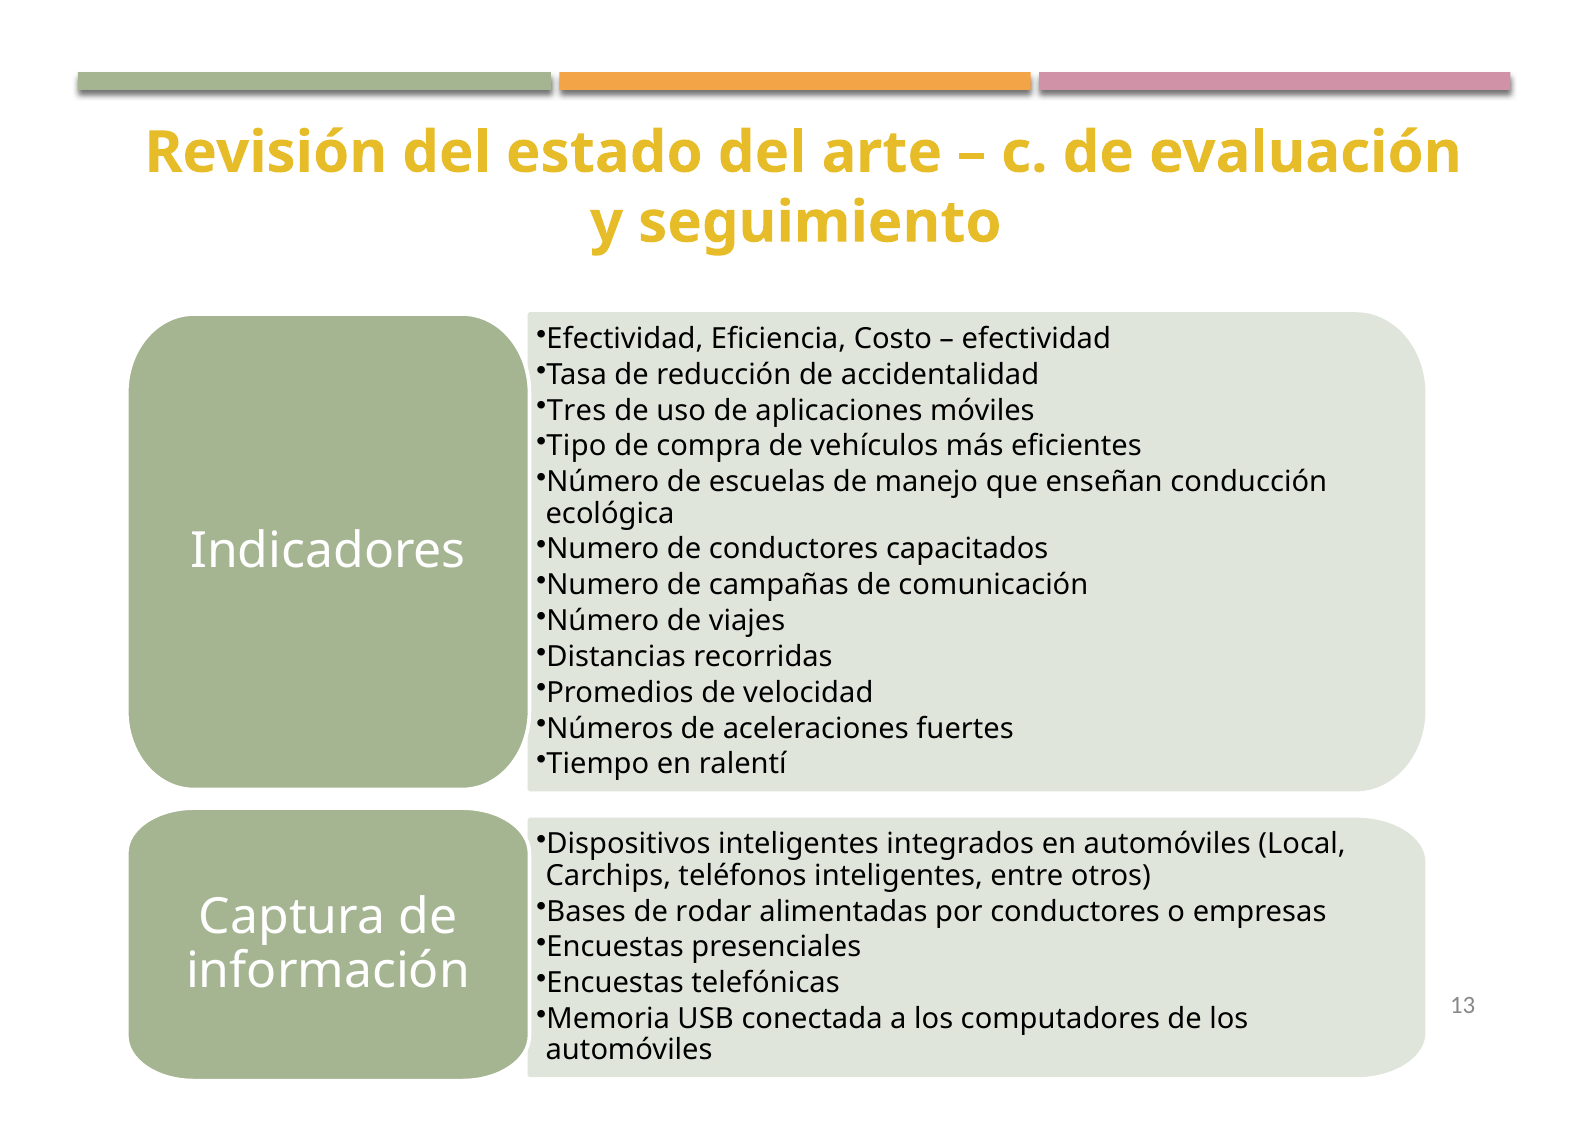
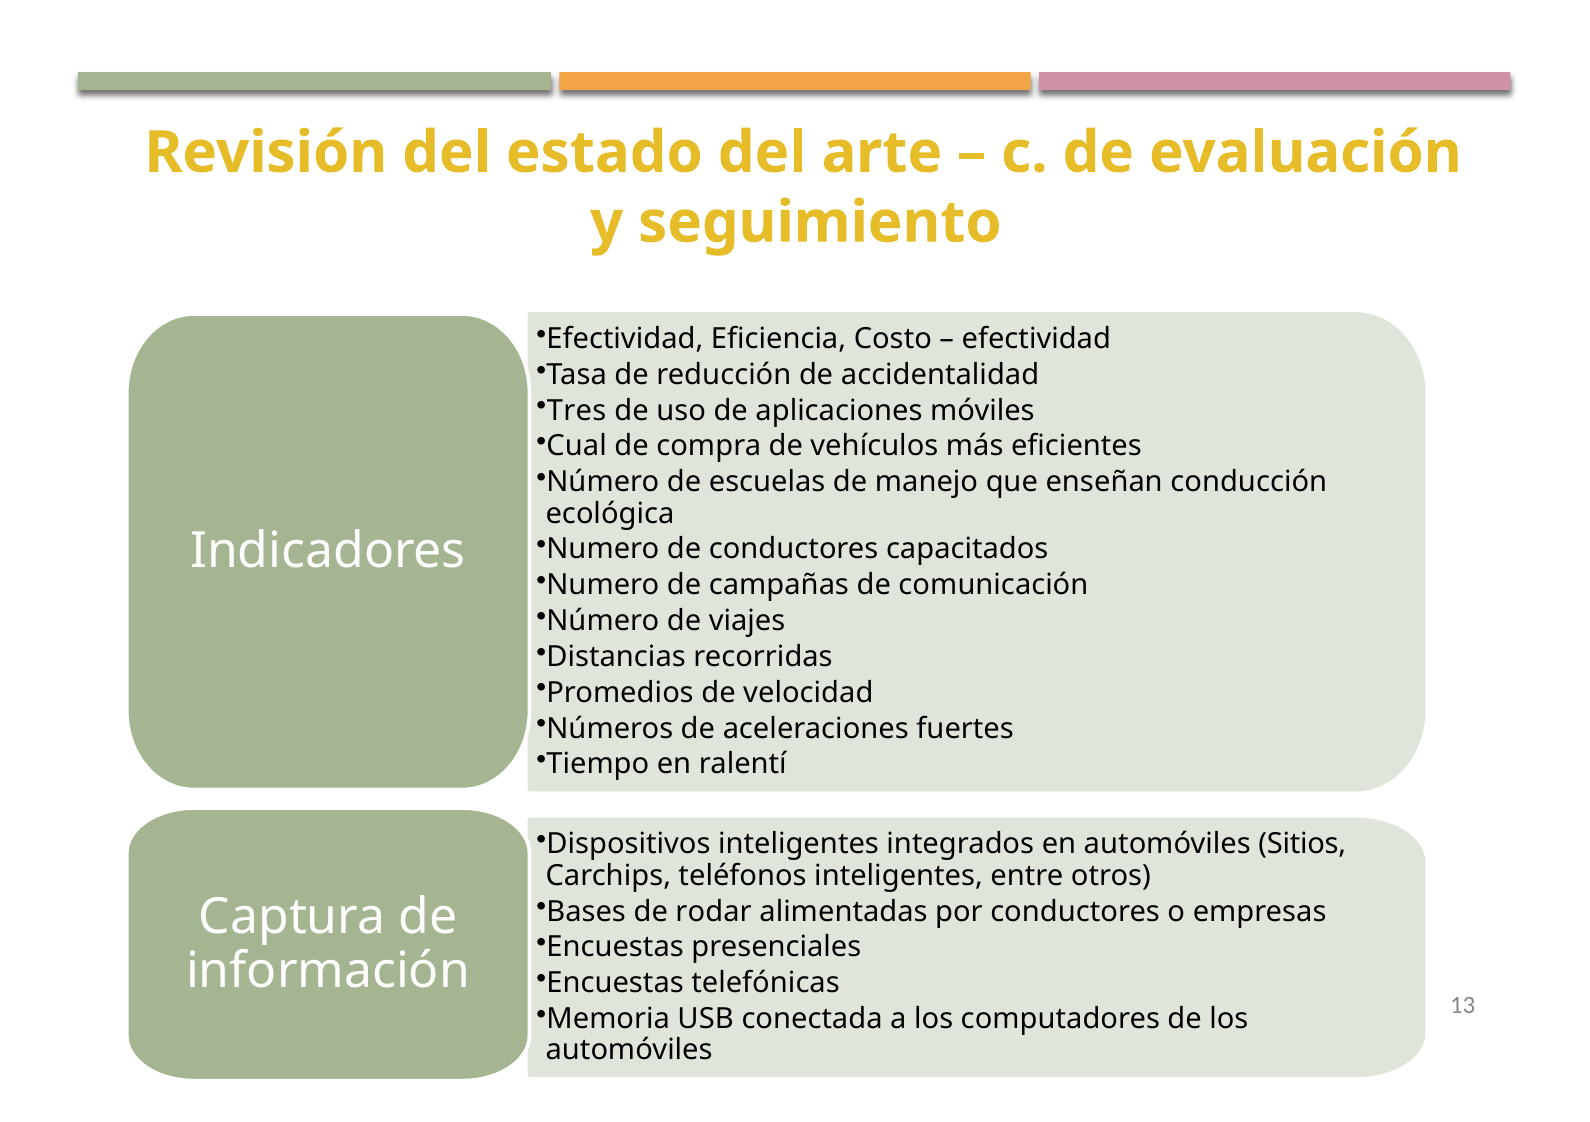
Tipo: Tipo -> Cual (577, 446)
Local: Local -> Sitios (1302, 844)
